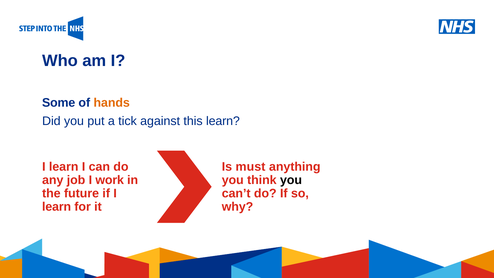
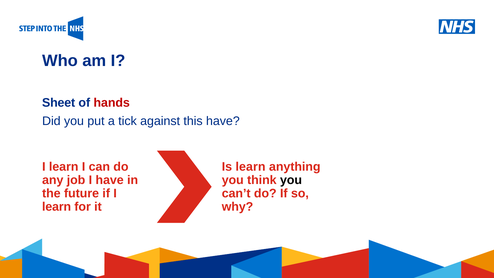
Some: Some -> Sheet (59, 103)
hands colour: orange -> red (112, 103)
this learn: learn -> have (223, 121)
Is must: must -> learn (251, 167)
I work: work -> have (110, 180)
